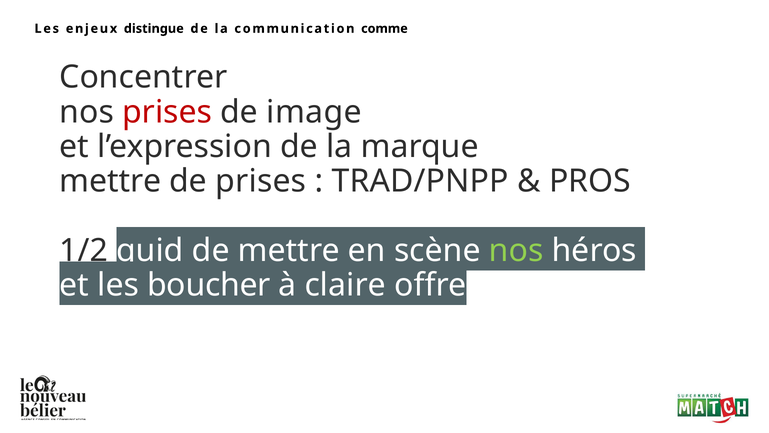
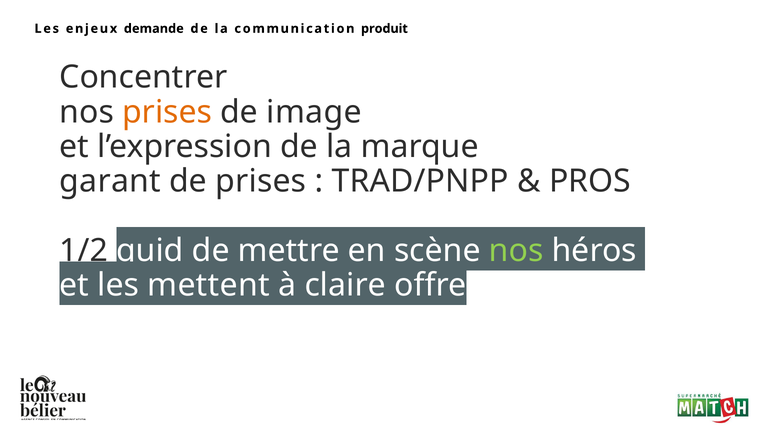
distingue: distingue -> demande (154, 29)
comme: comme -> produit (384, 29)
prises colour: red -> orange (167, 112)
mettre: mettre -> garant (110, 181)
boucher: boucher -> mettent (209, 285)
